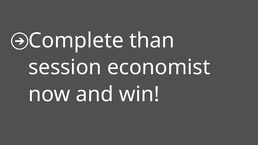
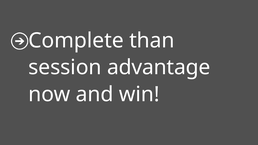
economist: economist -> advantage (159, 67)
